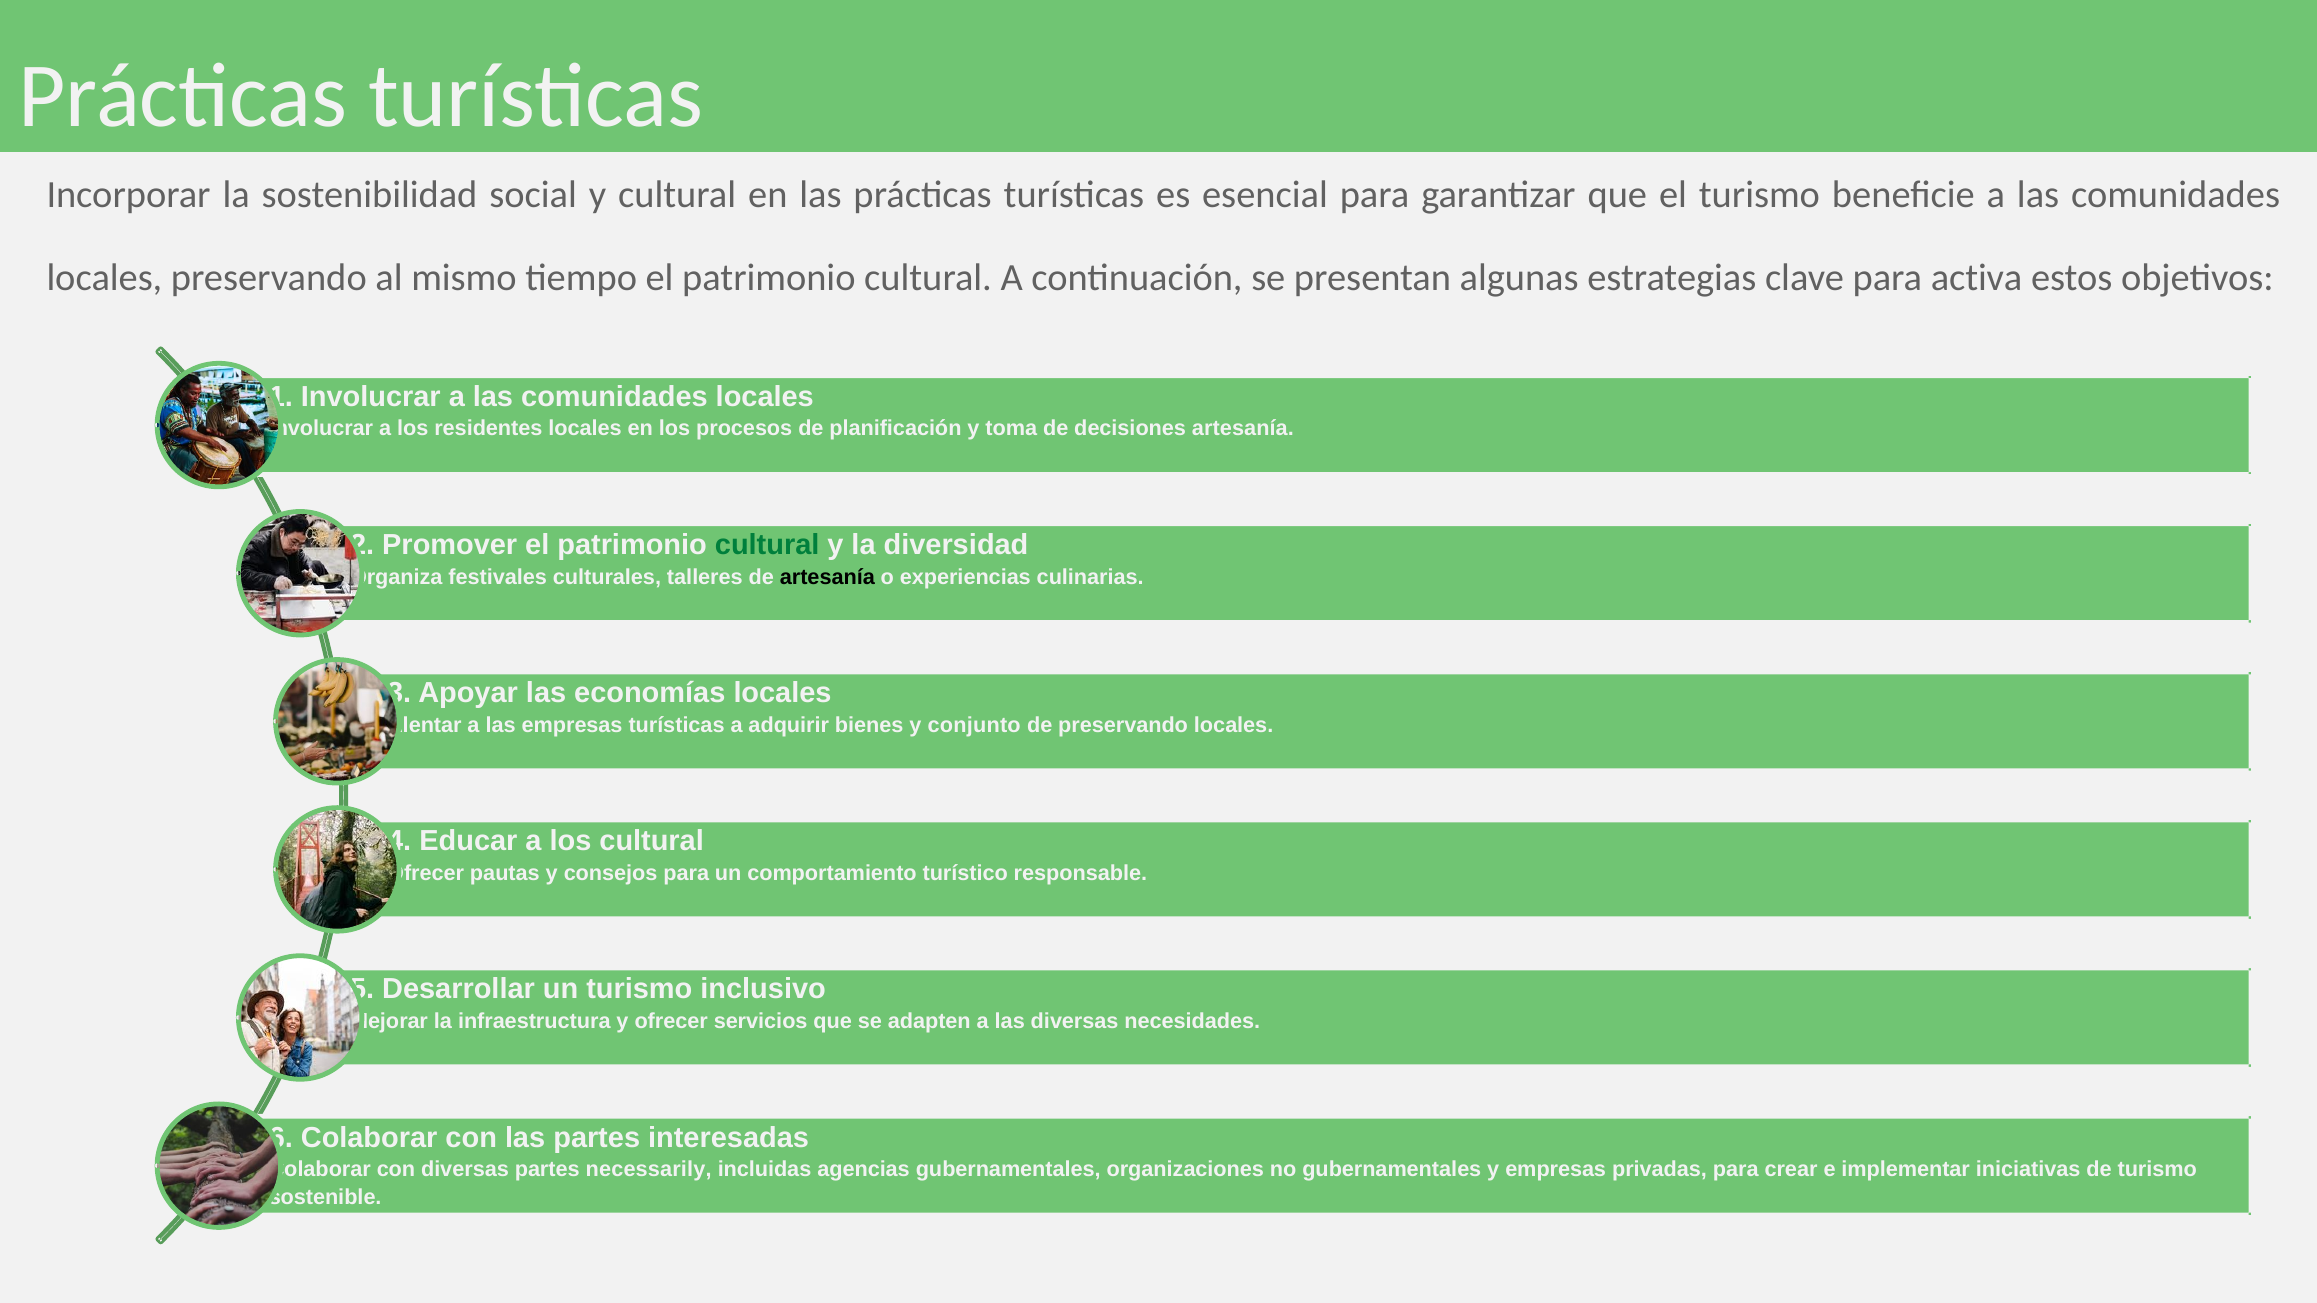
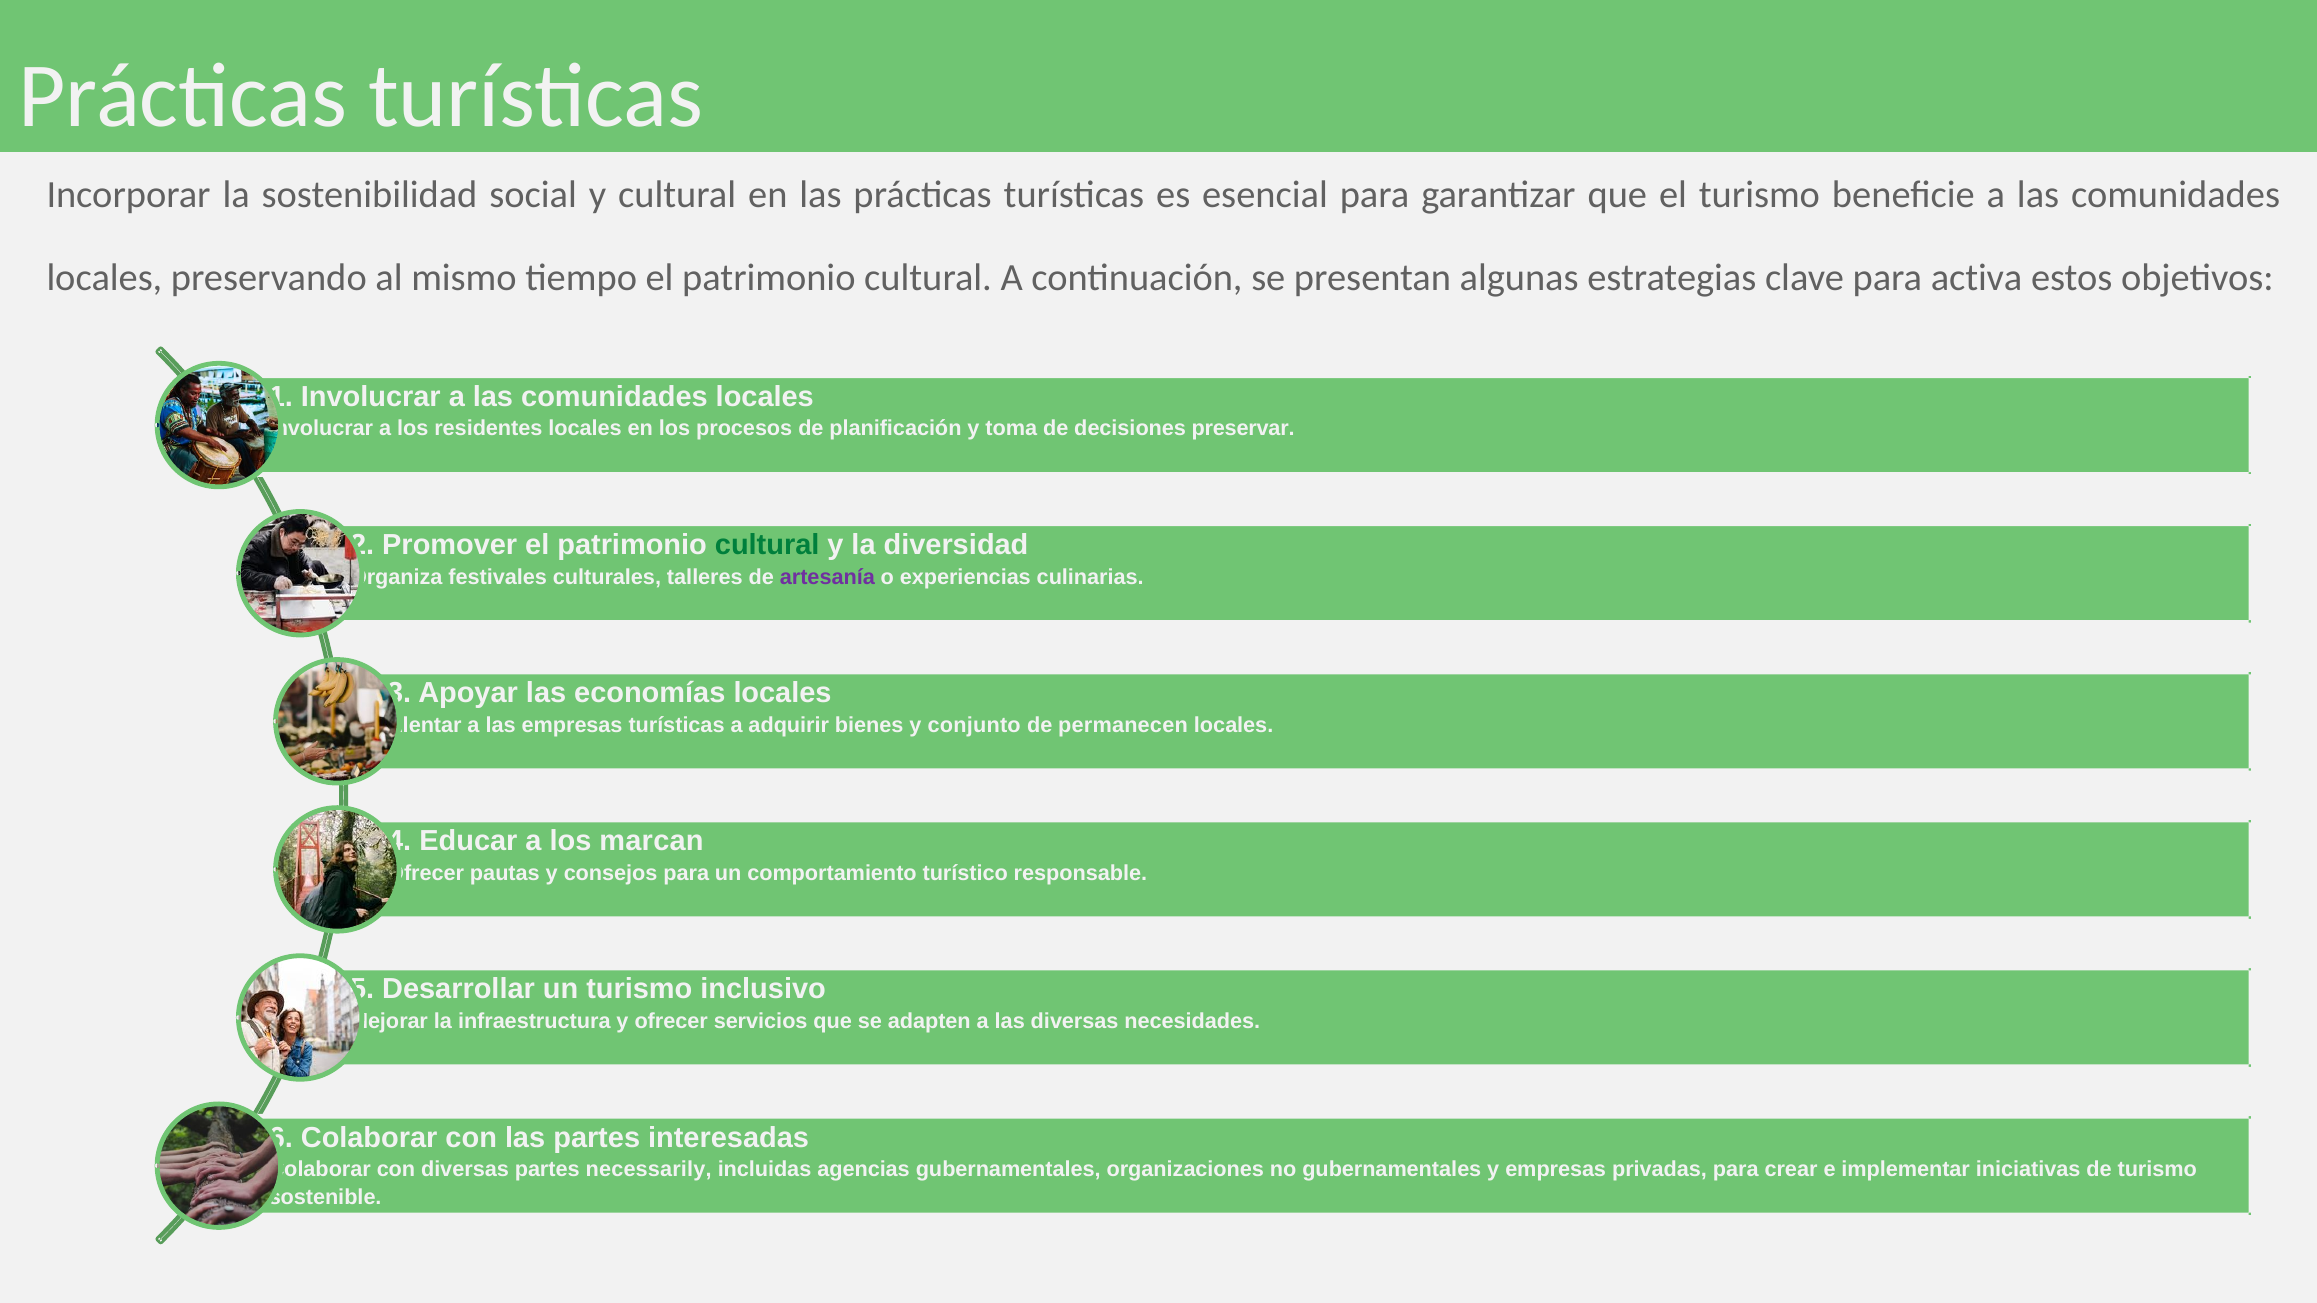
decisiones artesanía: artesanía -> preservar (1243, 429)
artesanía colour: black -> purple (827, 577)
de preservando: preservando -> permanecen (1123, 725)
los cultural: cultural -> marcan (652, 841)
